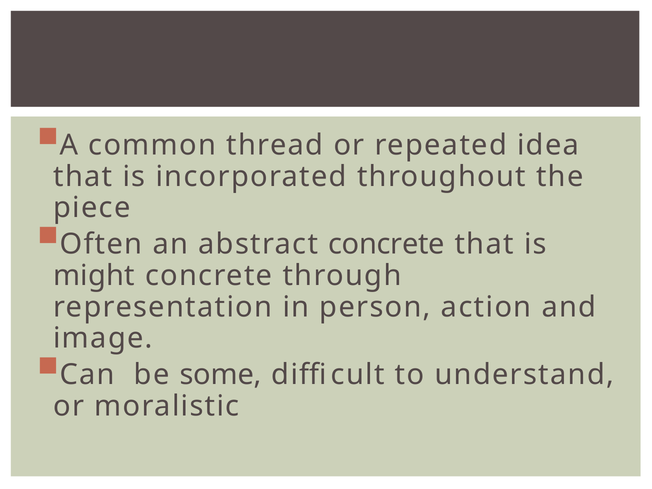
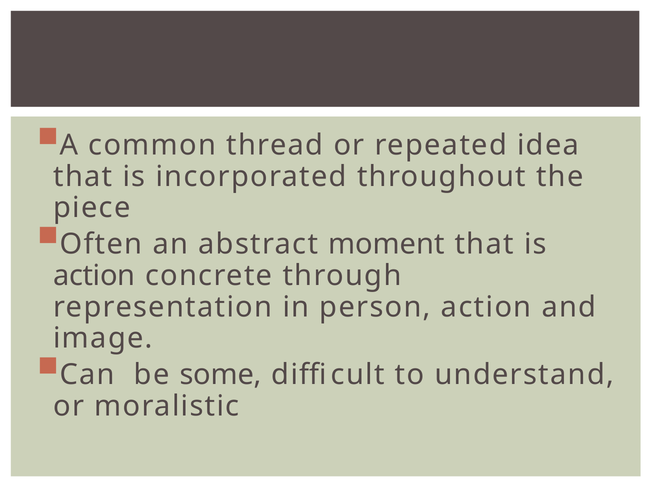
abstract concrete: concrete -> moment (386, 244)
might: might -> action (94, 276)
